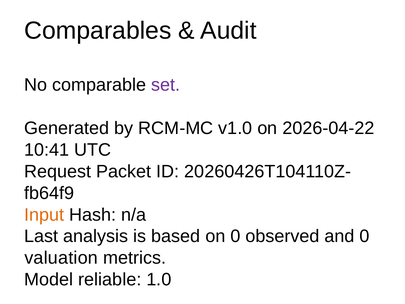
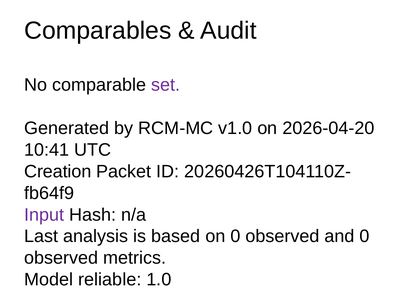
2026-04-22: 2026-04-22 -> 2026-04-20 (328, 128)
Request: Request -> Creation (58, 171)
Input colour: orange -> purple (44, 215)
valuation: valuation -> observed (61, 258)
